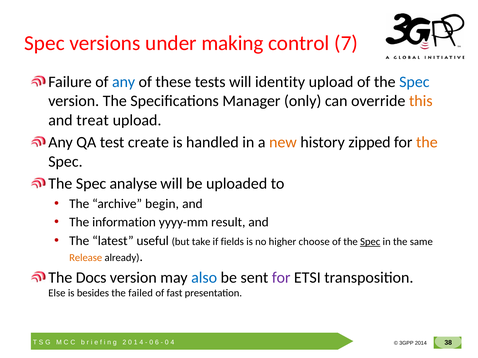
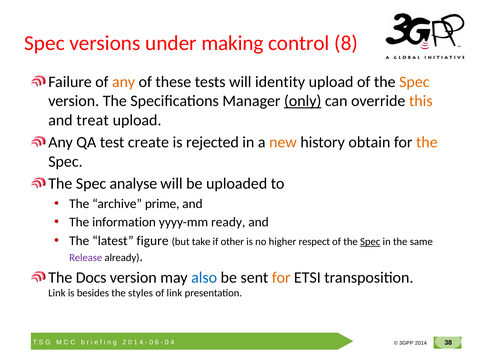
7: 7 -> 8 (346, 43)
any colour: blue -> orange (124, 82)
Spec colour: blue -> orange (414, 82)
only underline: none -> present (303, 101)
handled: handled -> rejected (212, 143)
zipped: zipped -> obtain (369, 143)
begin: begin -> prime (162, 204)
result: result -> ready (228, 223)
useful: useful -> figure (153, 241)
fields: fields -> other (232, 242)
choose: choose -> respect (314, 242)
Release colour: orange -> purple (86, 258)
for colour: purple -> orange (281, 278)
Else: Else -> Link (57, 294)
failed: failed -> styles (141, 294)
of fast: fast -> link (174, 294)
